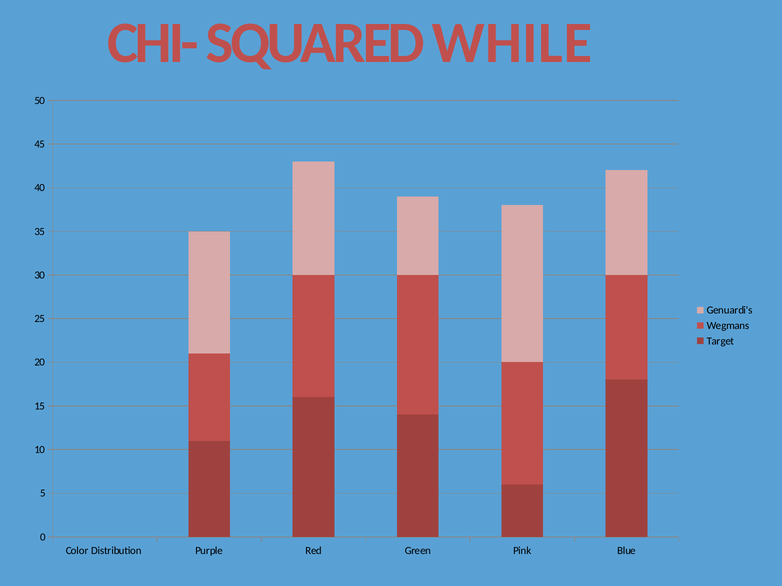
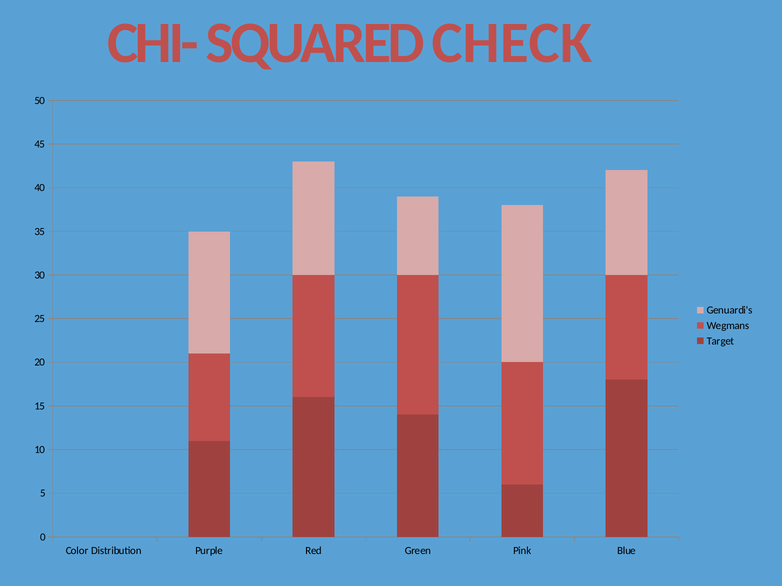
WHILE: WHILE -> CHECK (512, 43)
